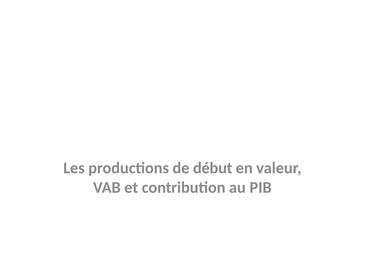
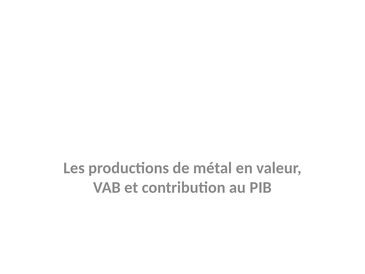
début: début -> métal (213, 168)
